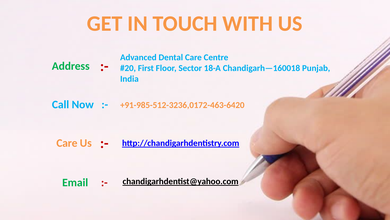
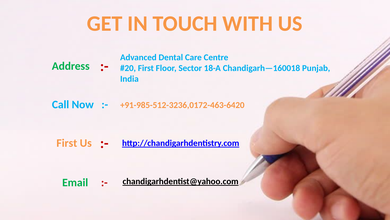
Care: Care -> First (67, 143)
